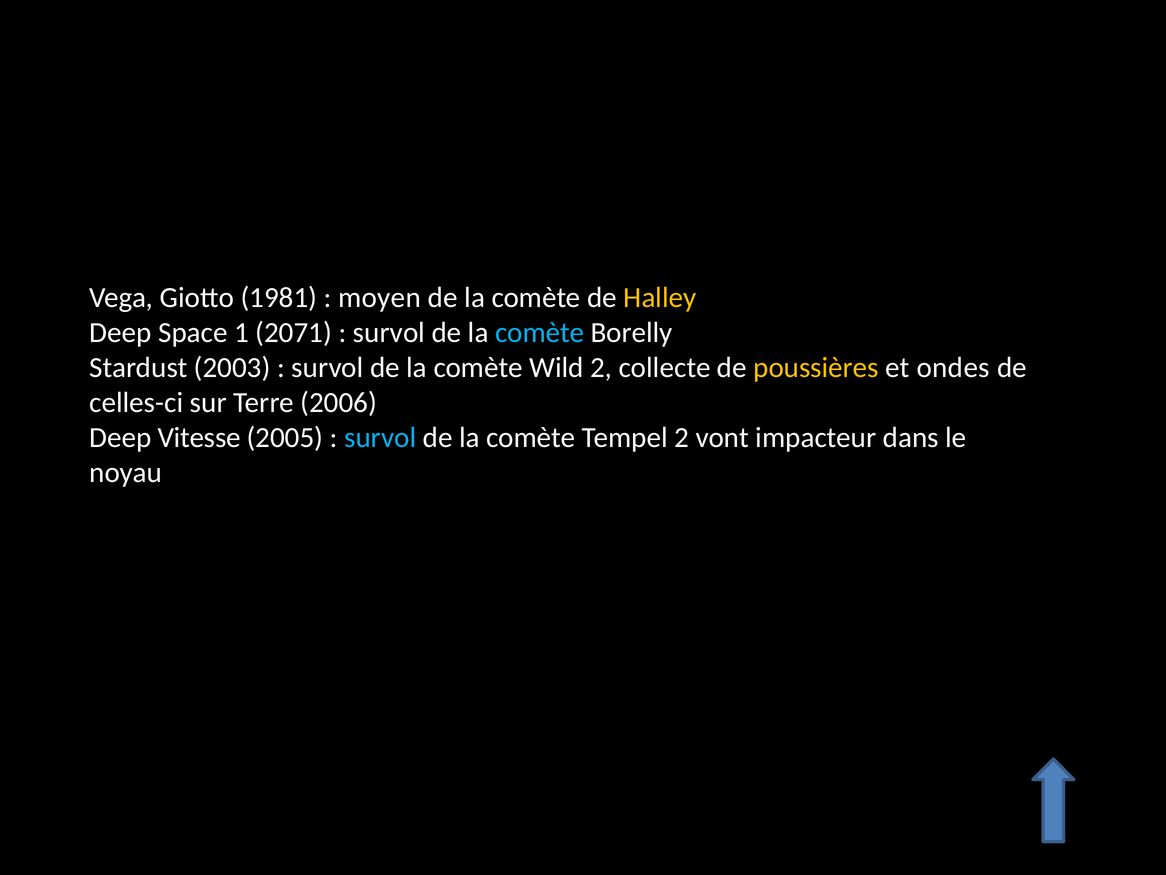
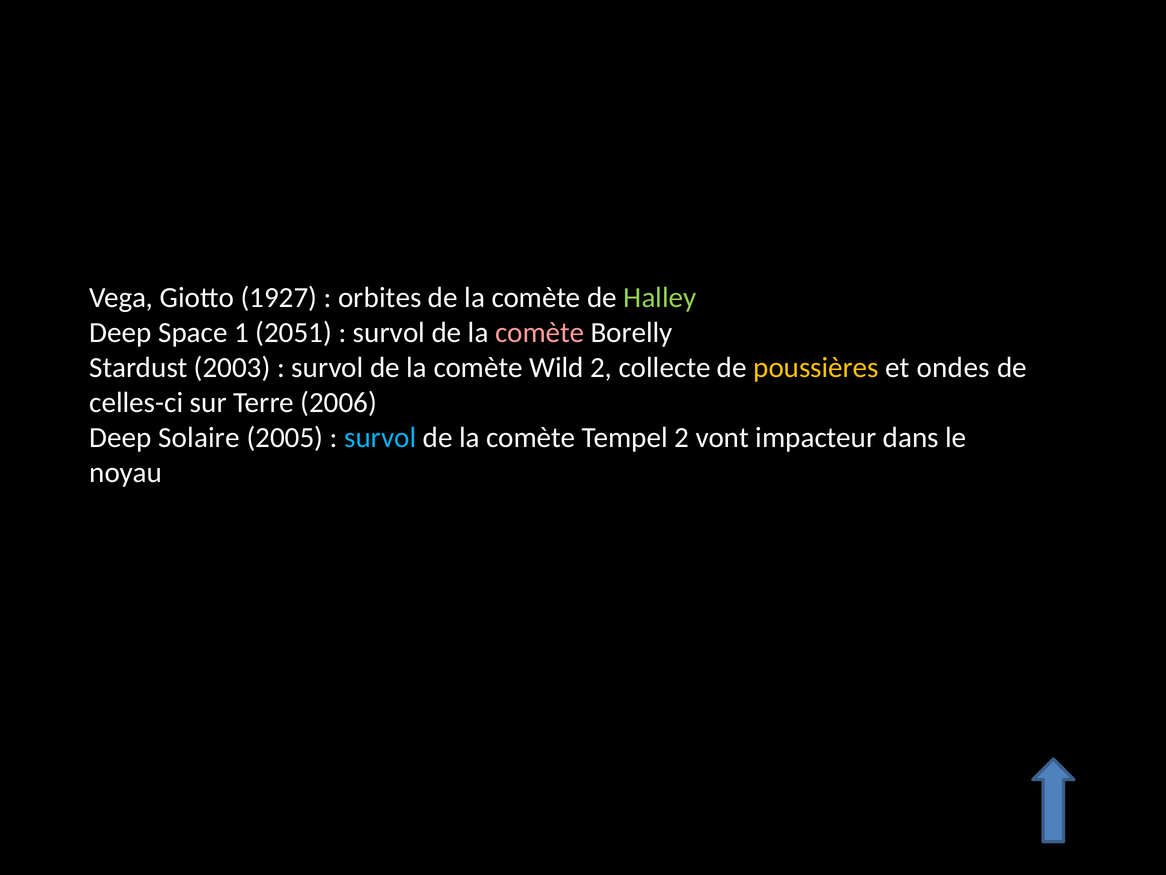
1981: 1981 -> 1927 (279, 297)
moyen: moyen -> orbites (380, 297)
Halley colour: yellow -> light green (660, 297)
2071: 2071 -> 2051 (294, 332)
comète colour: light blue -> pink (540, 332)
Vitesse: Vitesse -> Solaire (199, 437)
